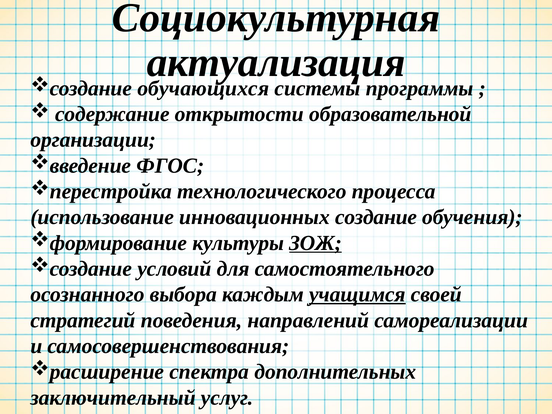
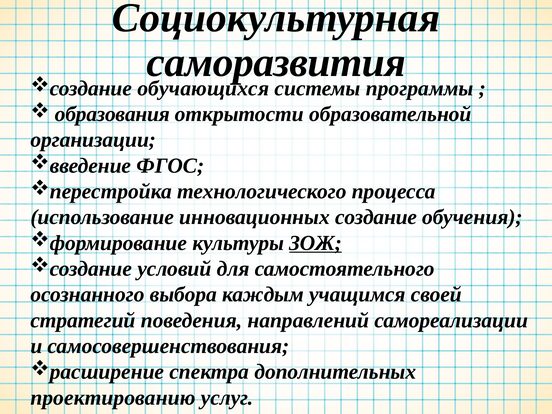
актуализация: актуализация -> саморазвития (276, 63)
содержание: содержание -> образования (112, 114)
учащимся underline: present -> none (357, 294)
заключительный: заключительный -> проектированию (113, 398)
